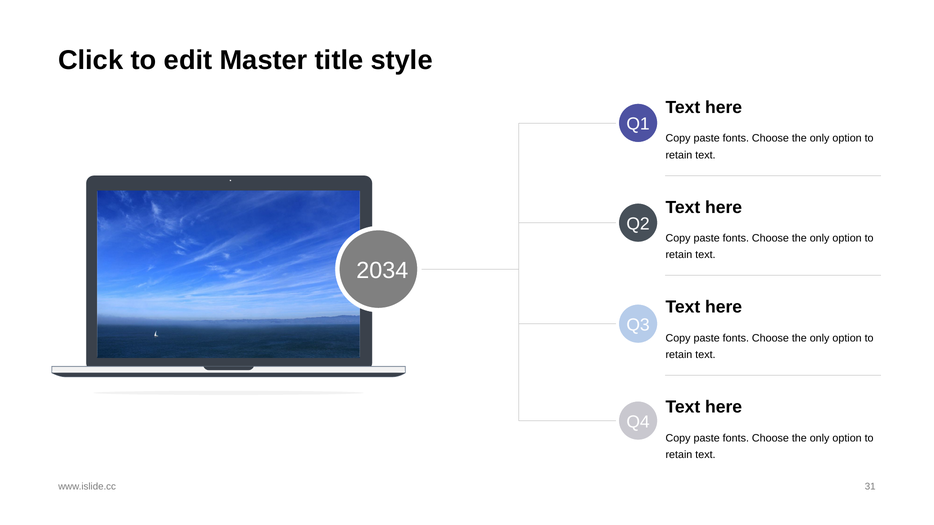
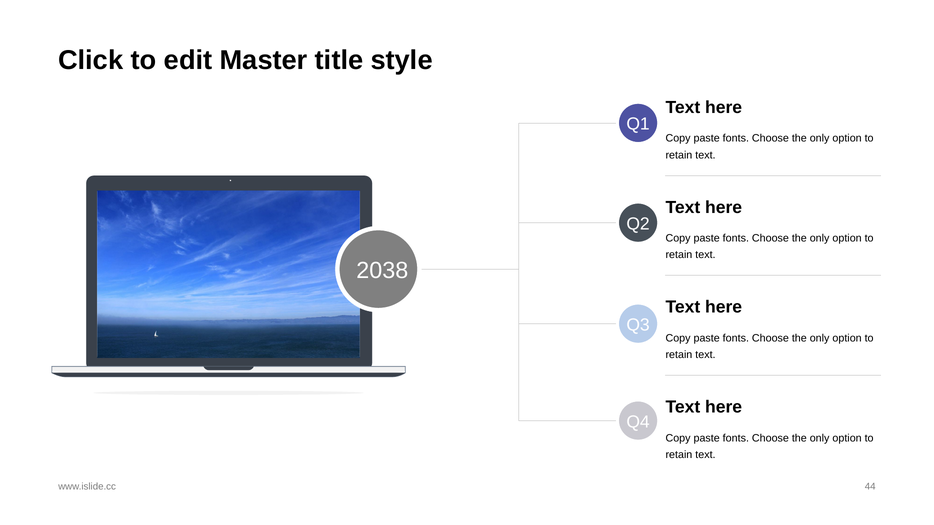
2034: 2034 -> 2038 (382, 271)
31: 31 -> 44 (870, 487)
